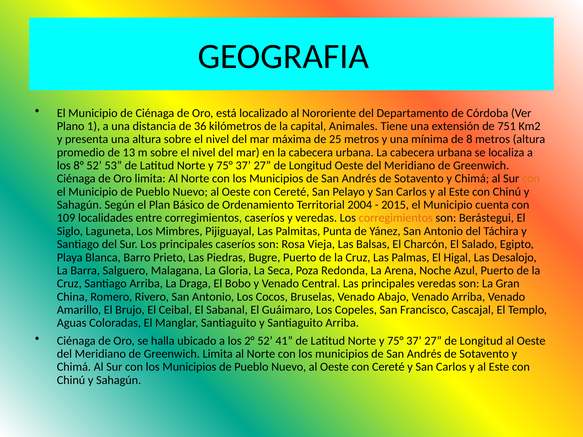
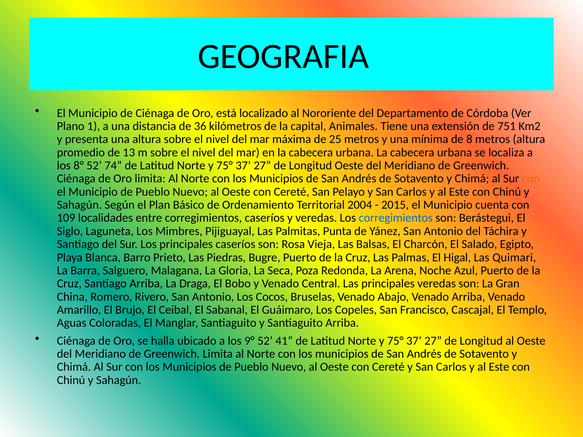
53: 53 -> 74 (113, 166)
corregimientos colour: orange -> blue (396, 218)
Desalojo: Desalojo -> Quimari (514, 257)
2°: 2° -> 9° (249, 341)
